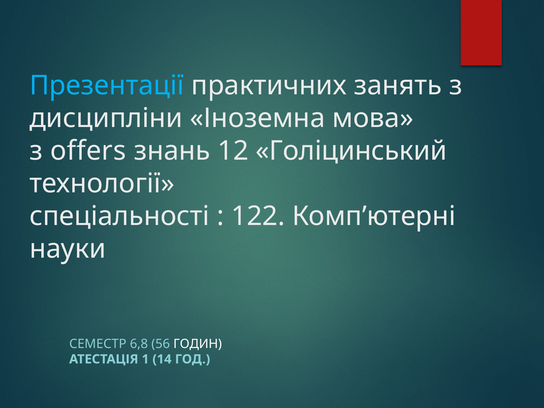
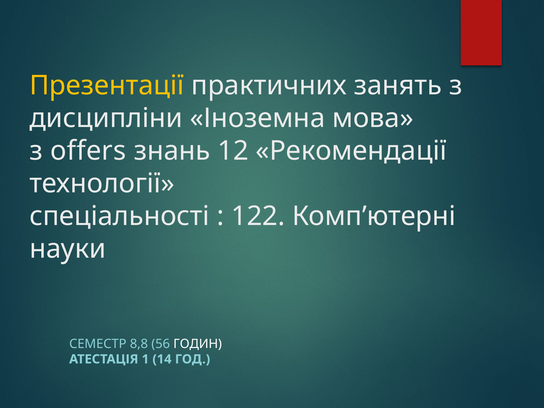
Презентації colour: light blue -> yellow (107, 86)
Голіцинський: Голіцинський -> Рекомендації (351, 151)
6,8: 6,8 -> 8,8 (139, 344)
